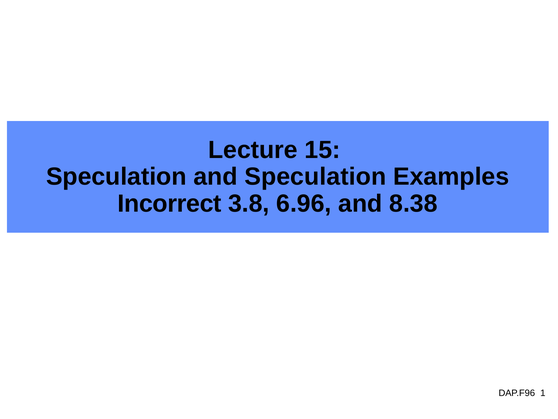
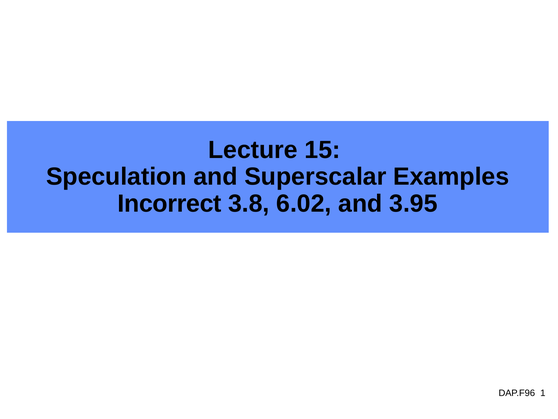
and Speculation: Speculation -> Superscalar (315, 177)
6.96: 6.96 -> 6.02 (304, 203)
8.38: 8.38 -> 3.95 (413, 203)
